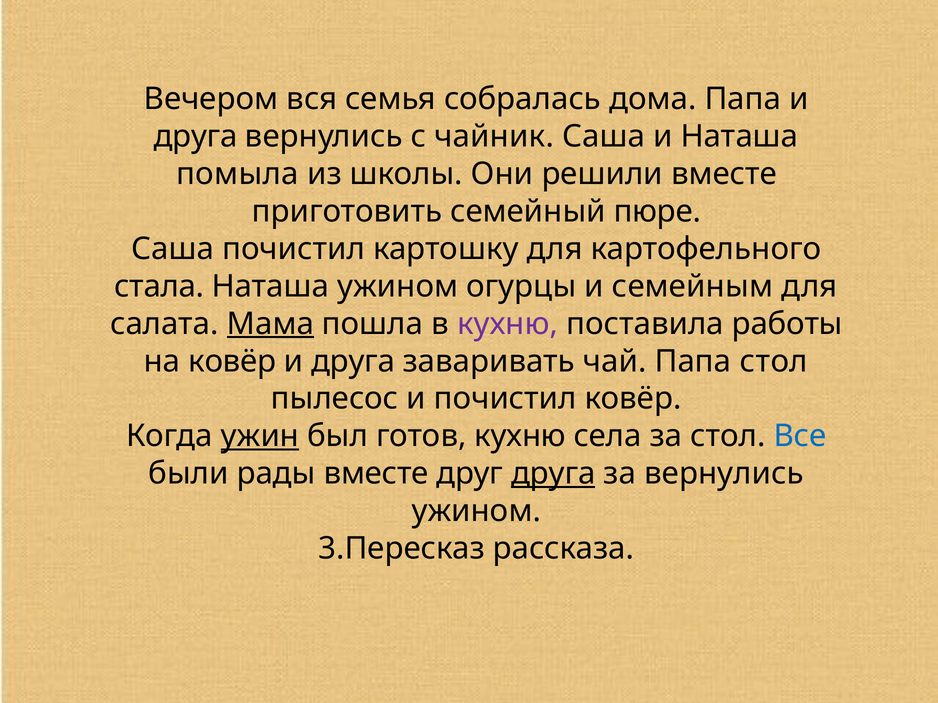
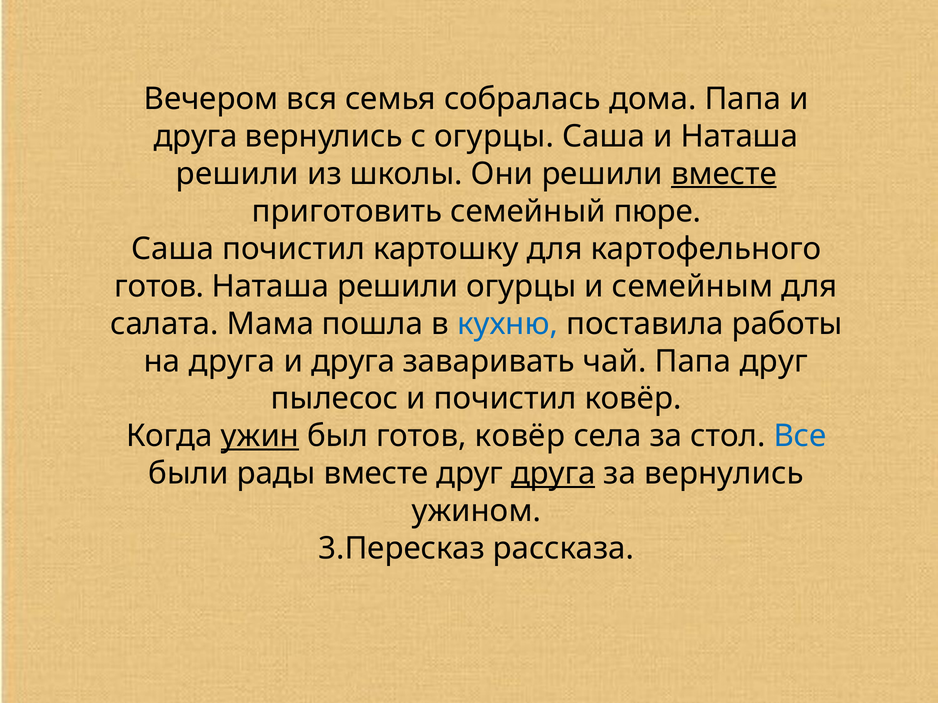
с чайник: чайник -> огурцы (494, 136)
помыла: помыла -> решили (237, 174)
вместе underline: none -> present (724, 174)
стала: стала -> готов (159, 286)
ужином: ужином -> решили (398, 286)
Мама underline: present -> none (270, 324)
кухню colour: purple -> blue (508, 324)
на ковёр: ковёр -> друга (232, 361)
Папа стол: стол -> друг (774, 361)
готов кухню: кухню -> ковёр (520, 436)
